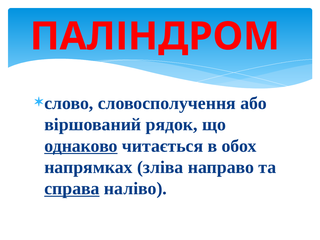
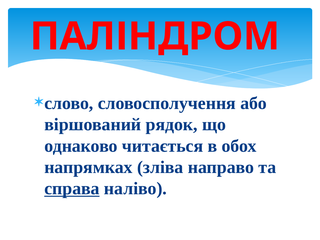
однаково underline: present -> none (81, 146)
